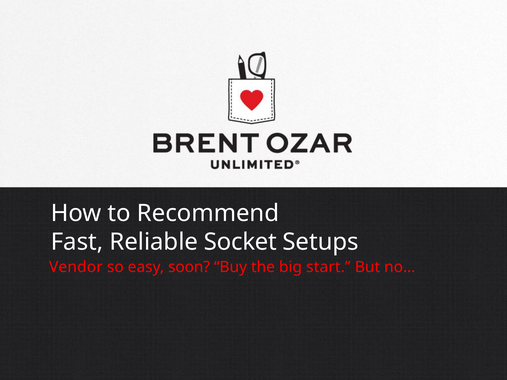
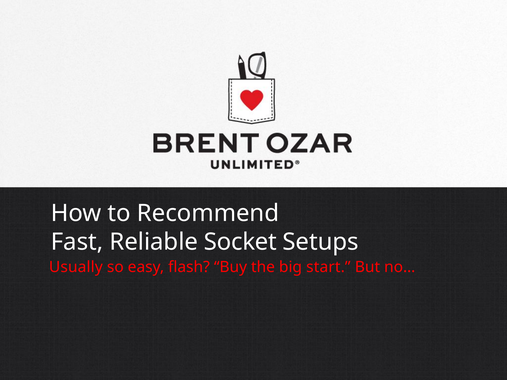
Vendor: Vendor -> Usually (76, 267)
soon: soon -> flash (189, 267)
